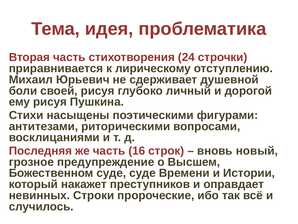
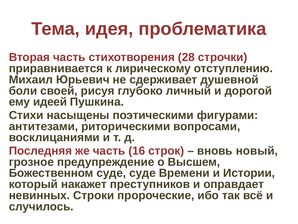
24: 24 -> 28 (186, 57)
ему рисуя: рисуя -> идеей (50, 102)
